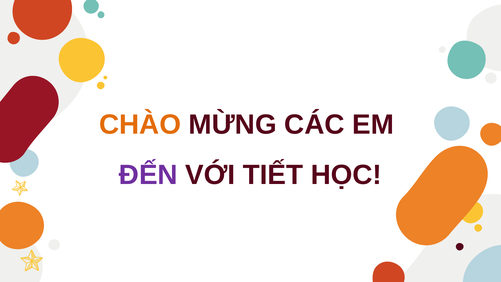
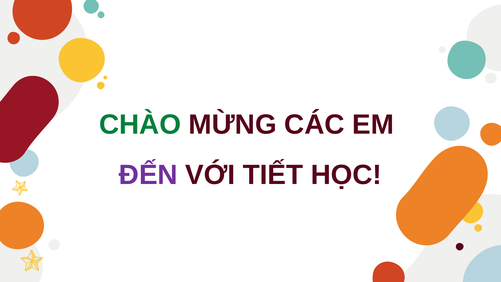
CHÀO colour: orange -> green (140, 125)
